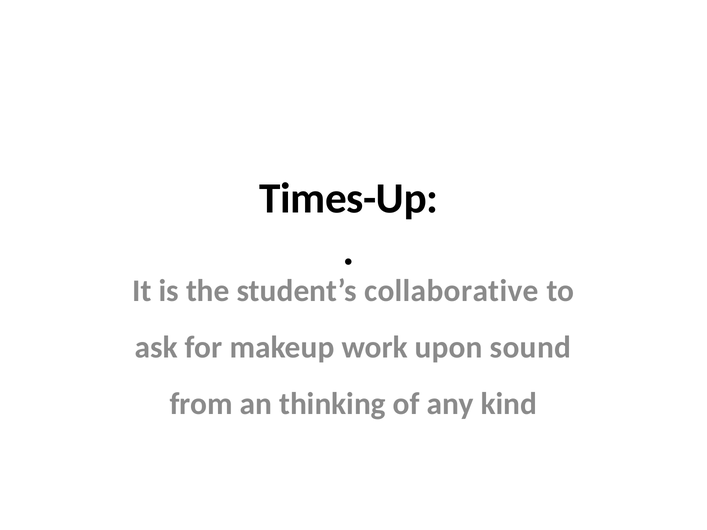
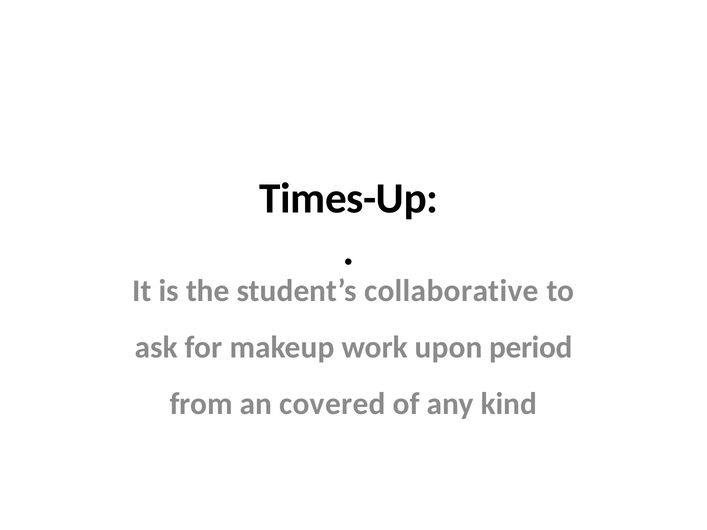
sound: sound -> period (531, 347)
thinking: thinking -> covered (332, 404)
